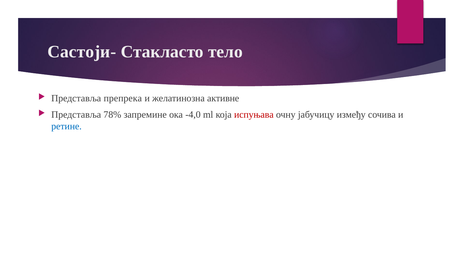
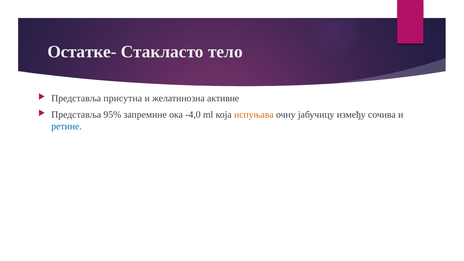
Састоји-: Састоји- -> Остатке- (82, 52)
препрека: препрека -> присутна (123, 98)
78%: 78% -> 95% (112, 115)
испуњава colour: red -> orange (254, 115)
